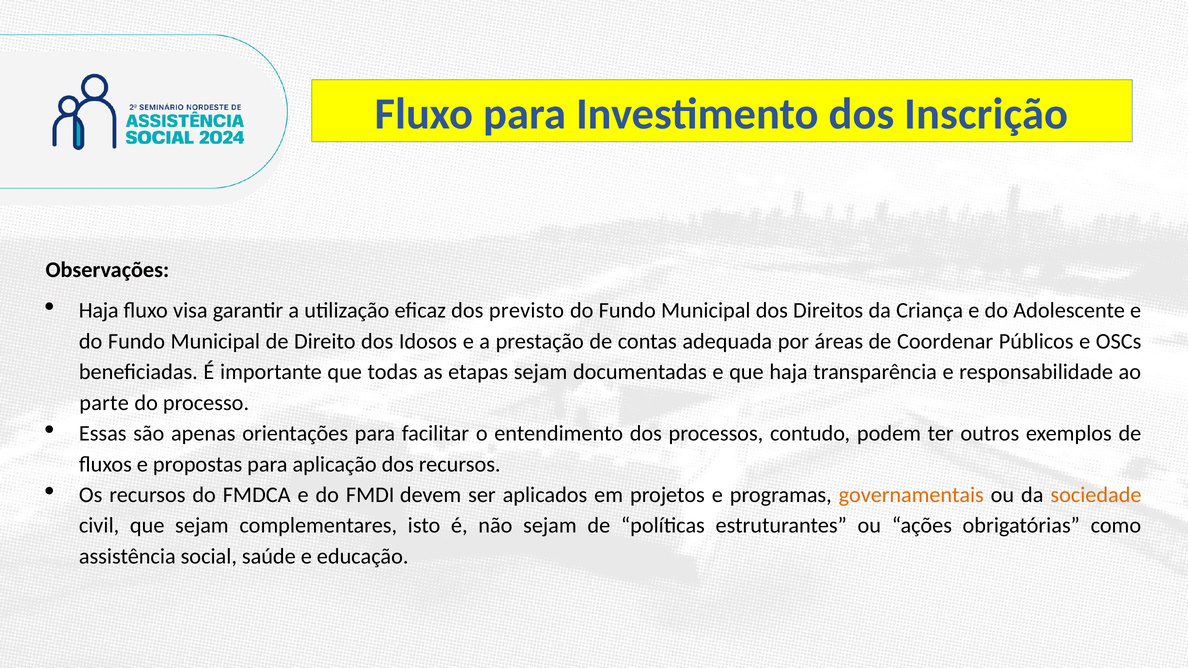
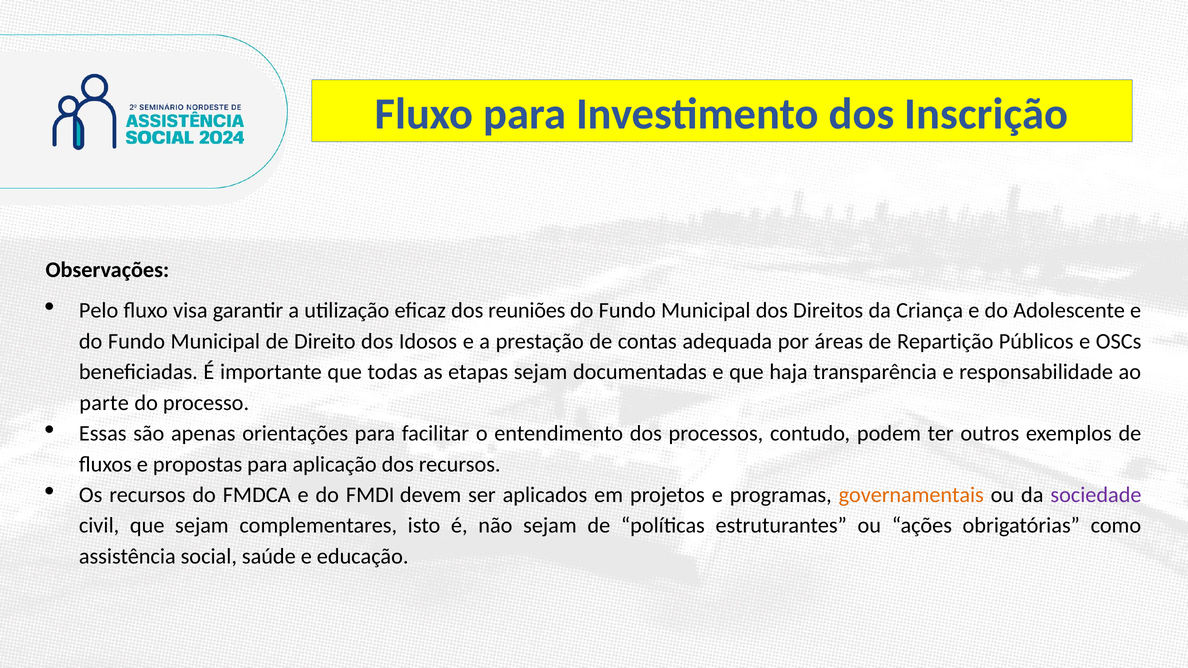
Haja: Haja -> Pelo (99, 311)
previsto: previsto -> reuniões (527, 311)
Coordenar: Coordenar -> Repartição (945, 341)
sociedade colour: orange -> purple (1096, 495)
